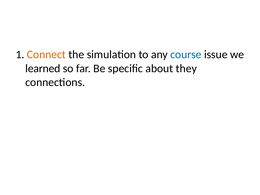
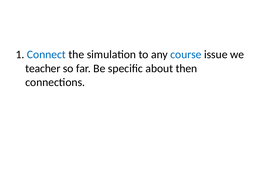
Connect colour: orange -> blue (46, 55)
learned: learned -> teacher (43, 68)
they: they -> then (186, 68)
